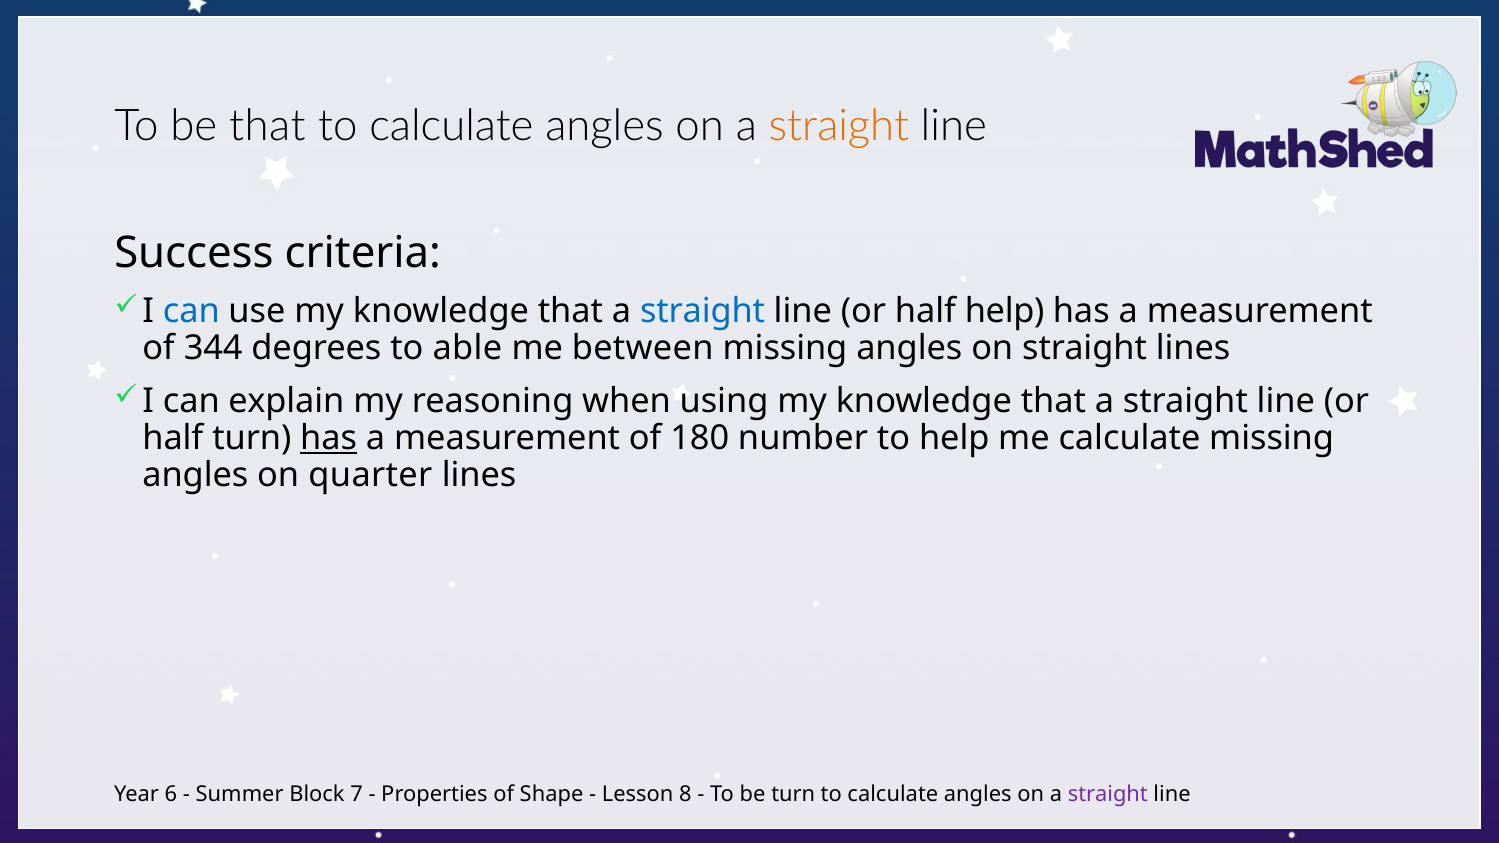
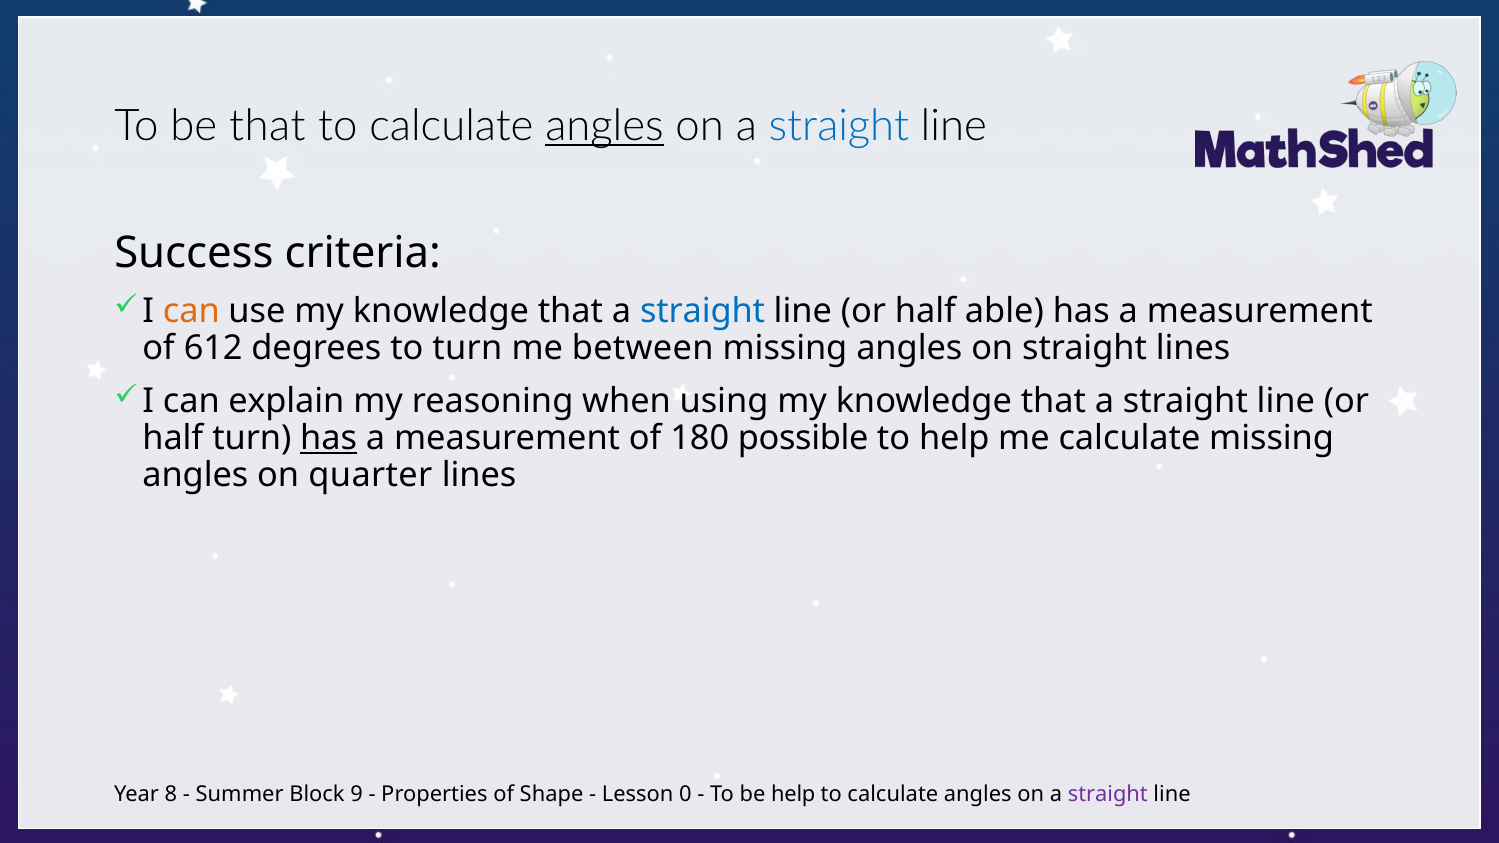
angles underline: none -> present (605, 126)
straight colour: orange -> blue (839, 126)
can colour: blue -> orange (191, 311)
half help: help -> able (1004, 311)
344: 344 -> 612 (213, 348)
to able: able -> turn (467, 348)
number: number -> possible (803, 438)
6: 6 -> 8 (171, 795)
7: 7 -> 9 (357, 795)
8: 8 -> 0 (685, 795)
be turn: turn -> help (793, 795)
